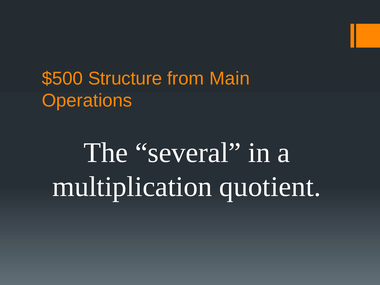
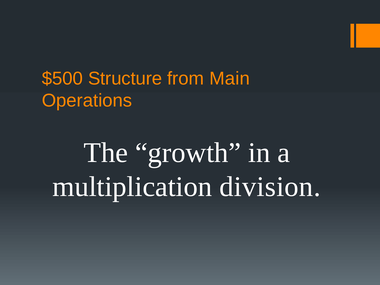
several: several -> growth (188, 153)
quotient: quotient -> division (270, 187)
